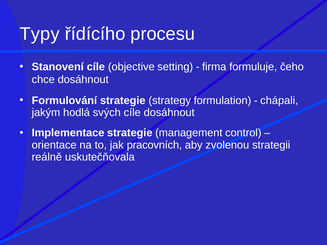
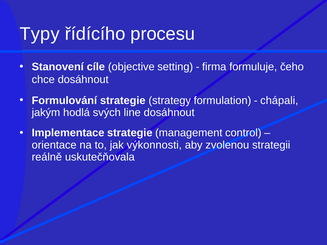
svých cíle: cíle -> line (132, 113)
pracovních: pracovních -> výkonnosti (154, 145)
